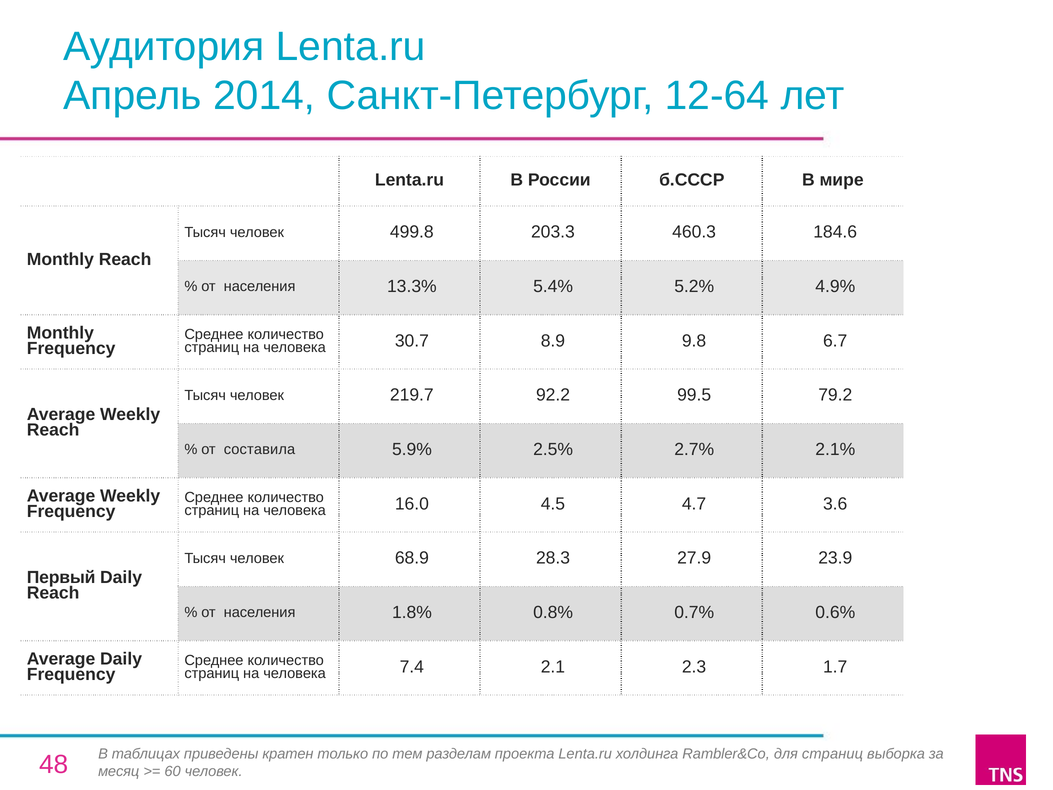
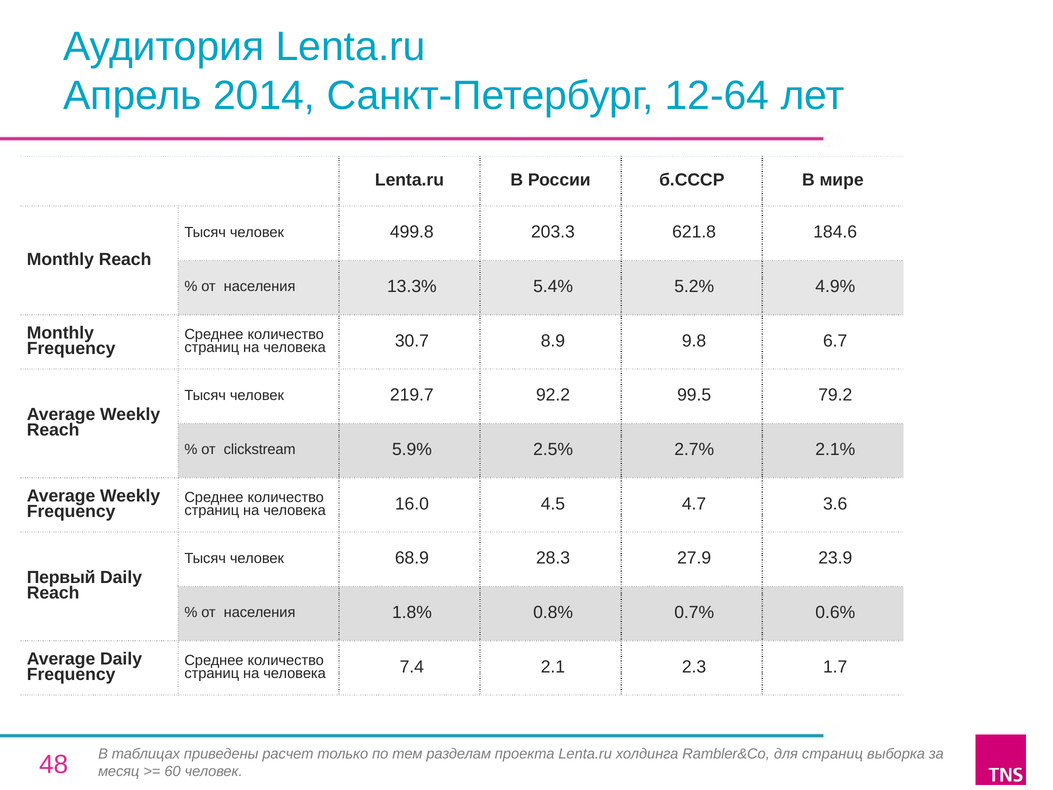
460.3: 460.3 -> 621.8 (694, 232)
составила: составила -> clickstream (260, 449)
кратен: кратен -> расчет (288, 754)
